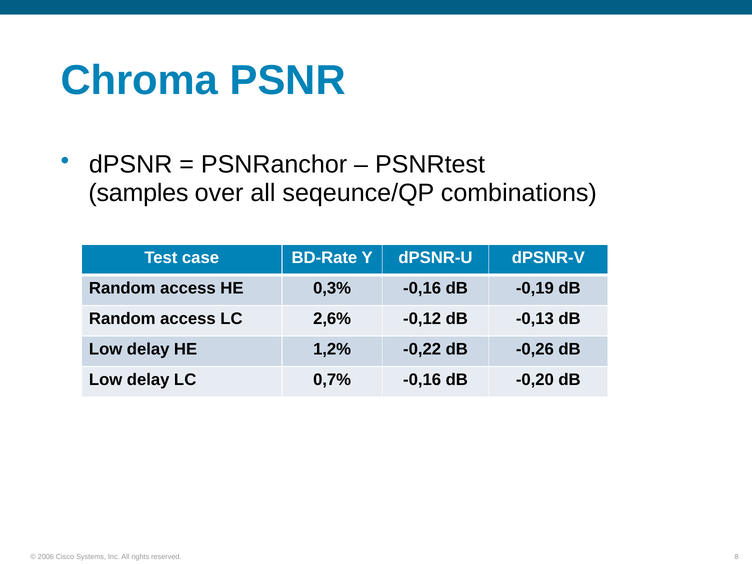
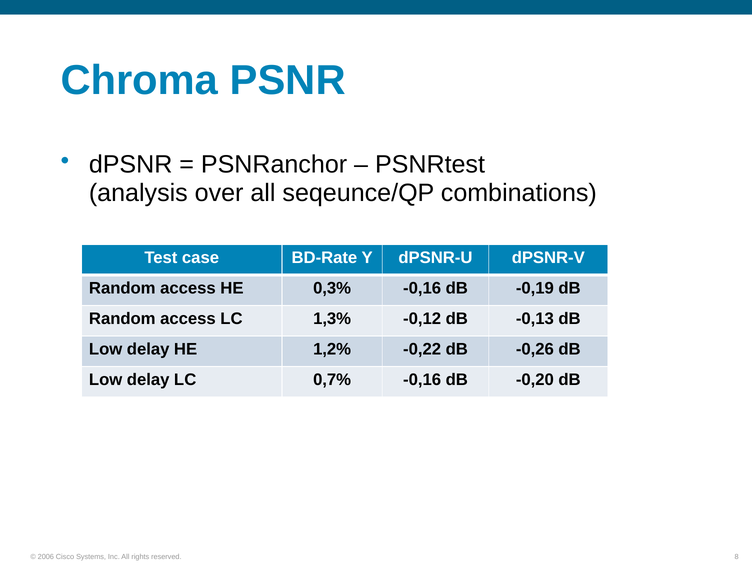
samples: samples -> analysis (138, 193)
2,6%: 2,6% -> 1,3% (332, 319)
